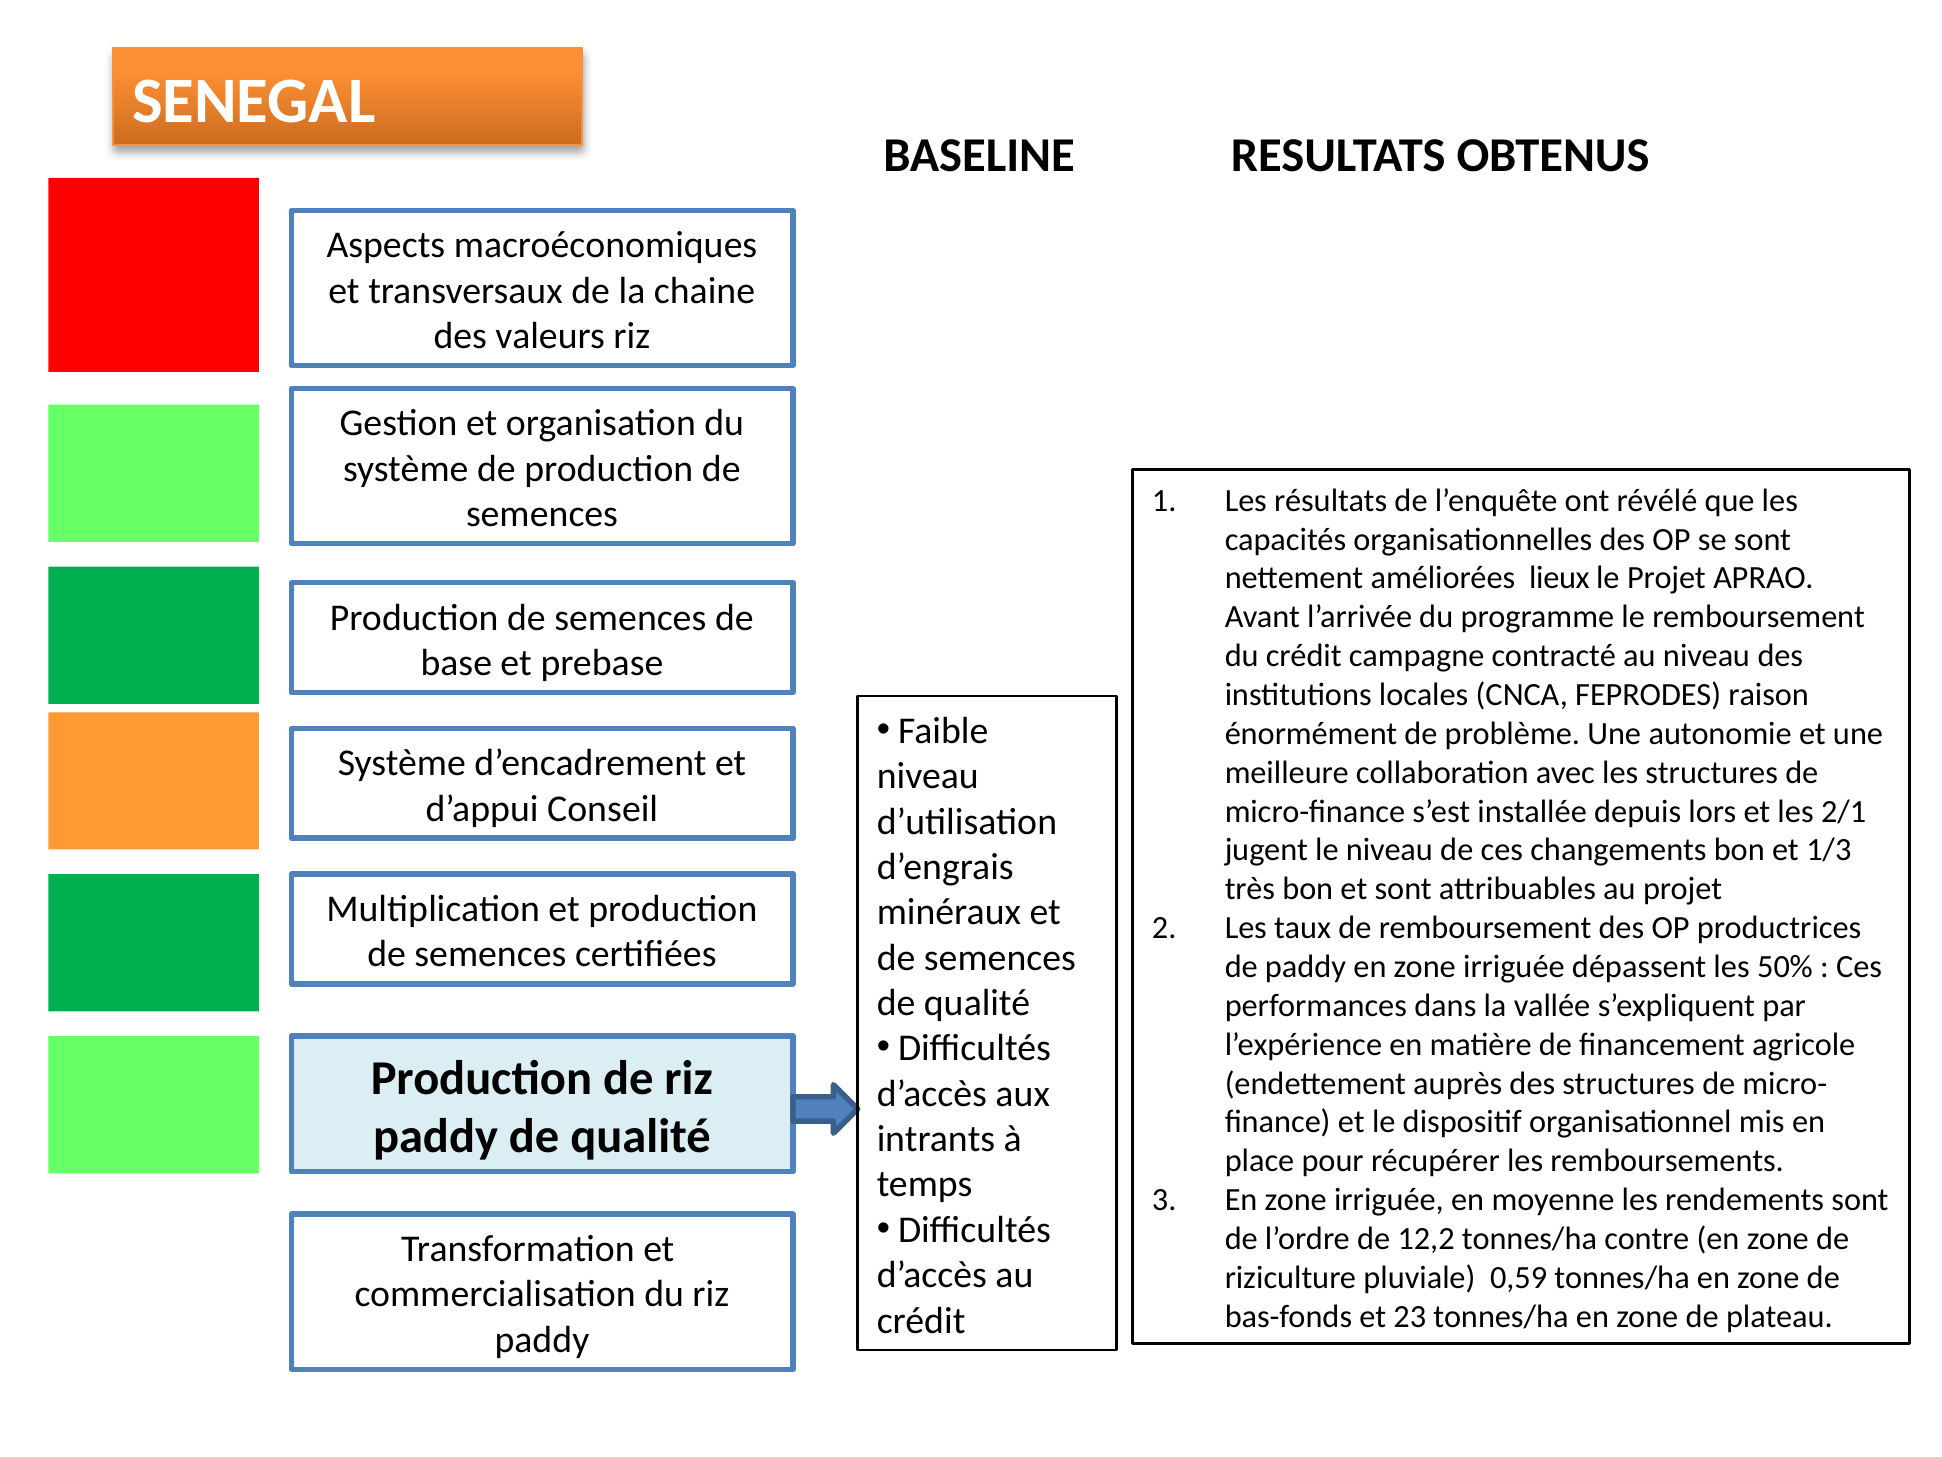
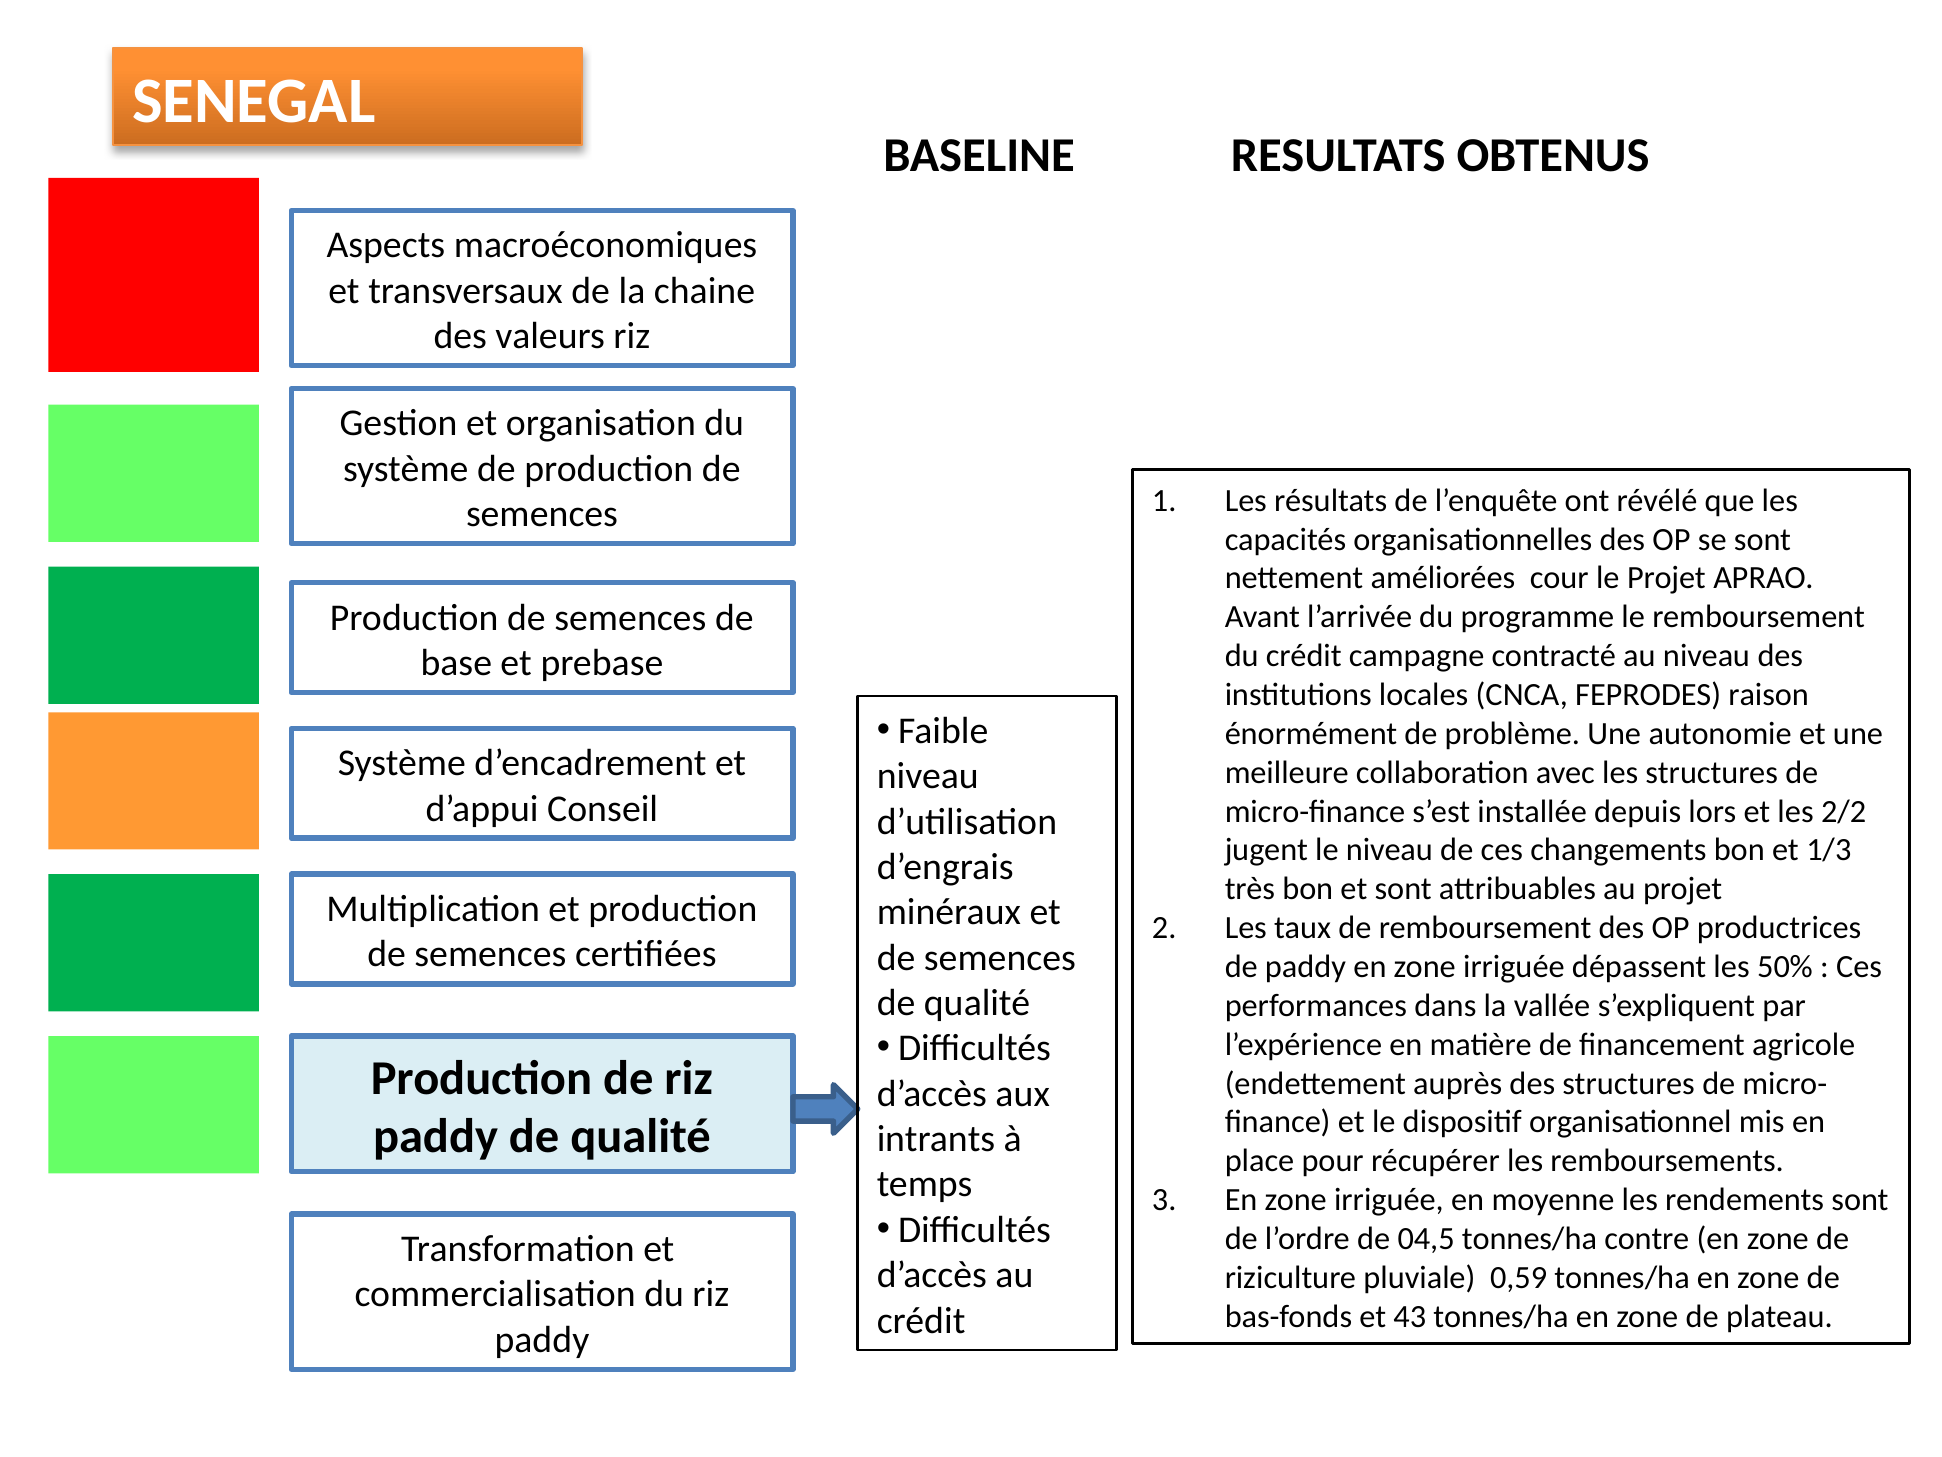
lieux: lieux -> cour (1559, 578)
2/1: 2/1 -> 2/2 (1844, 811)
12,2: 12,2 -> 04,5 (1426, 1238)
23: 23 -> 43 (1410, 1316)
